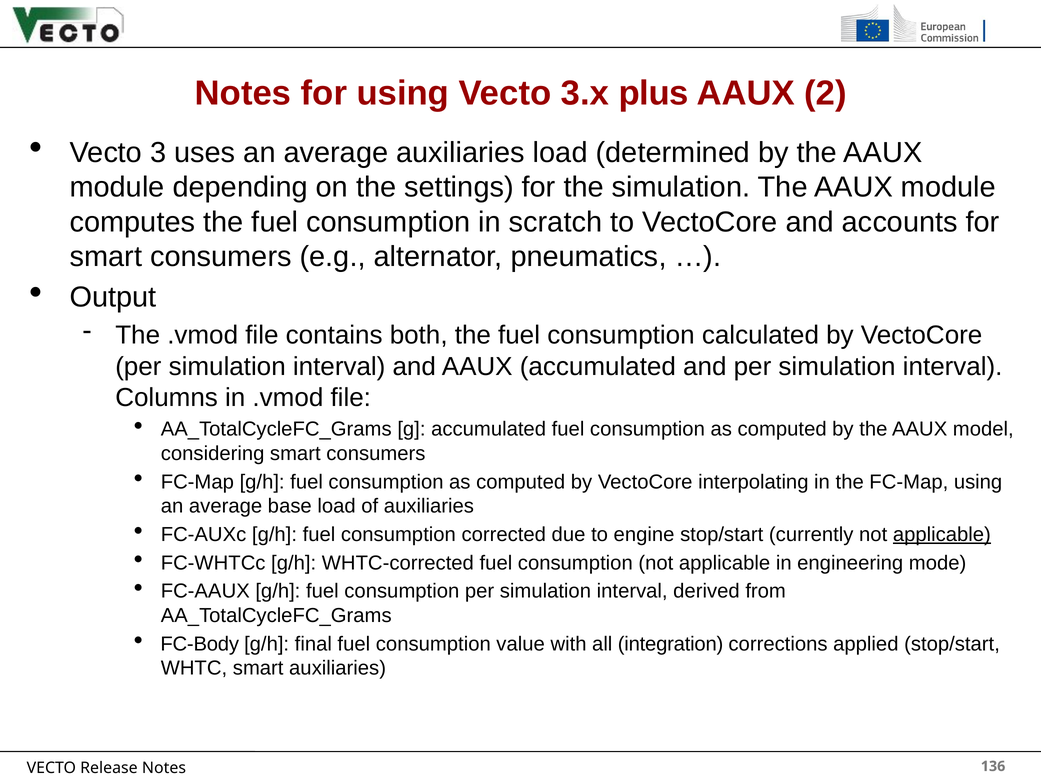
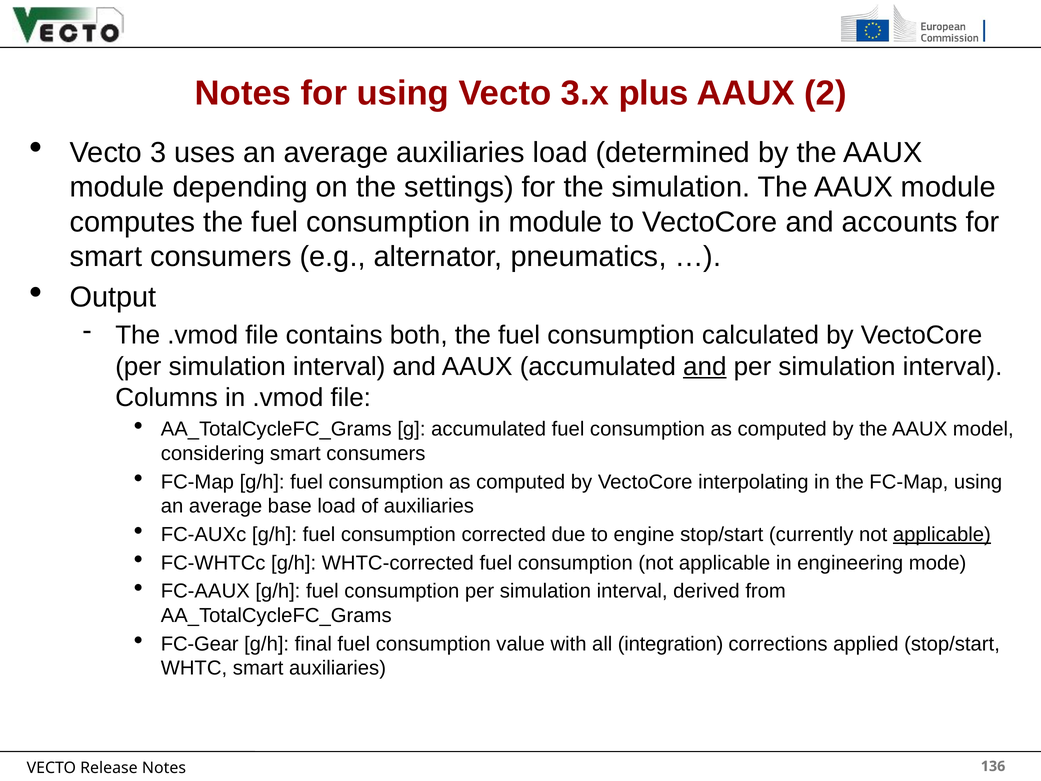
in scratch: scratch -> module (556, 222)
and underline: none -> present (705, 366)
FC-Body: FC-Body -> FC-Gear (200, 644)
